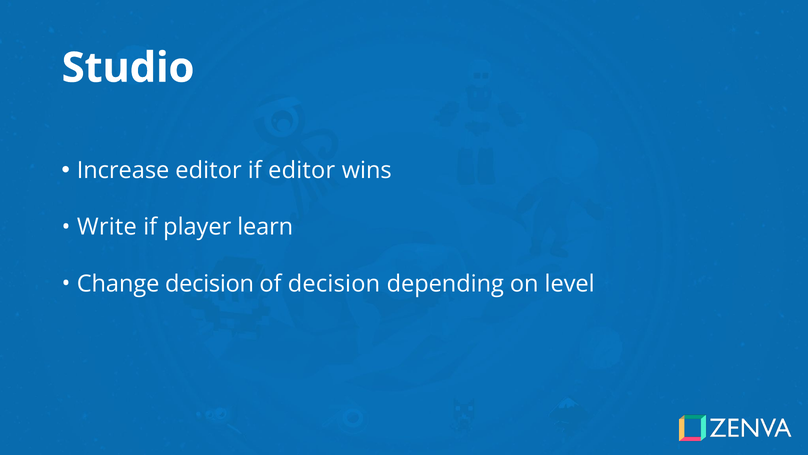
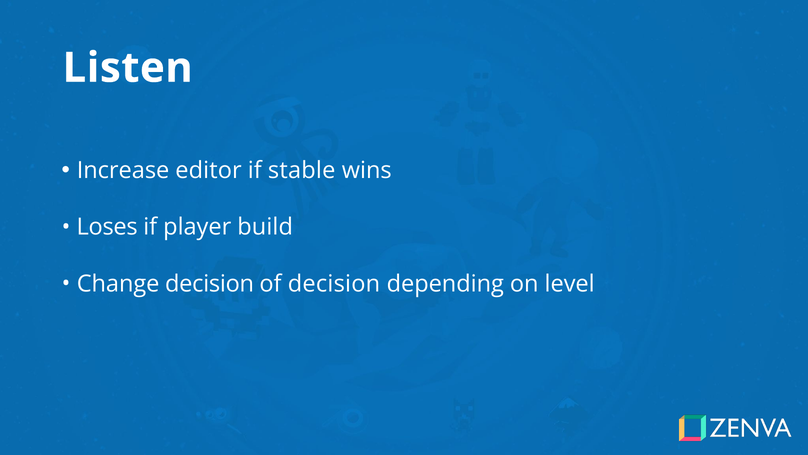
Studio: Studio -> Listen (128, 68)
if editor: editor -> stable (302, 170)
Write: Write -> Loses (107, 227)
learn: learn -> build (265, 227)
